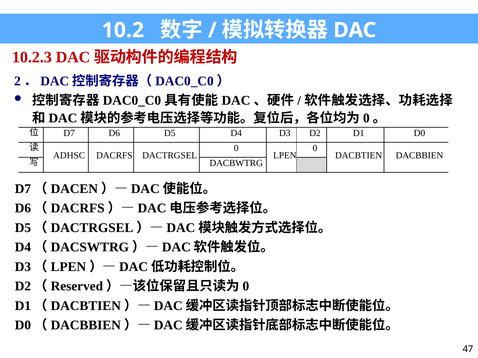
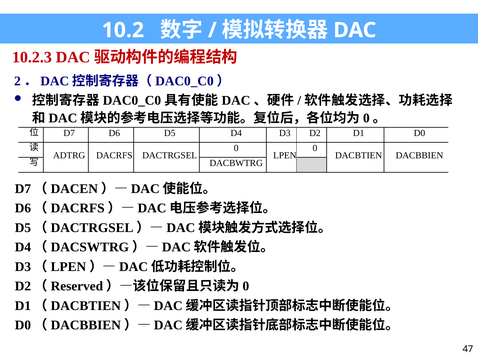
ADHSC: ADHSC -> ADTRG (69, 156)
